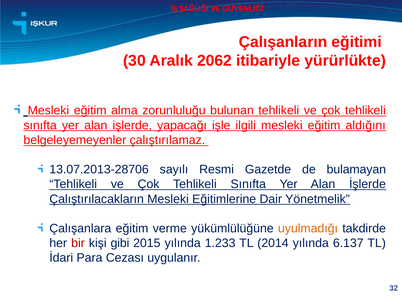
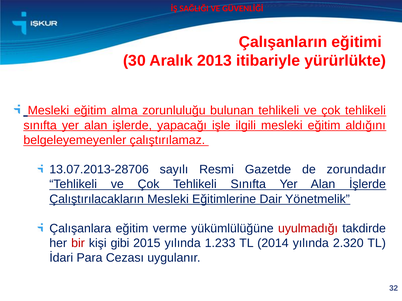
2062: 2062 -> 2013 (214, 61)
bulamayan: bulamayan -> zorundadır (356, 170)
uyulmadığı colour: orange -> red (308, 229)
6.137: 6.137 -> 2.320 (348, 244)
